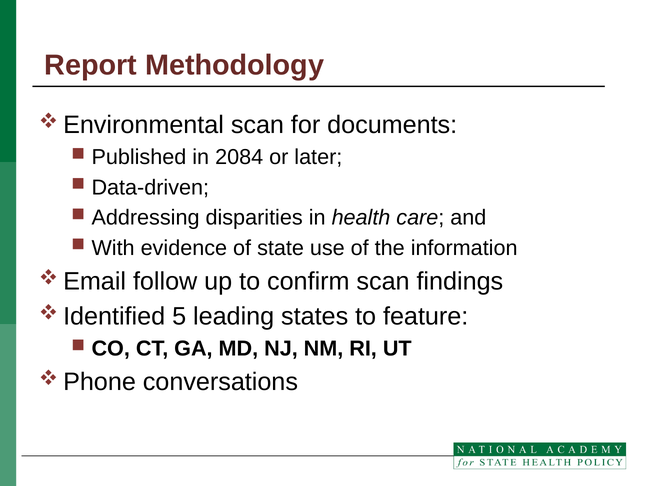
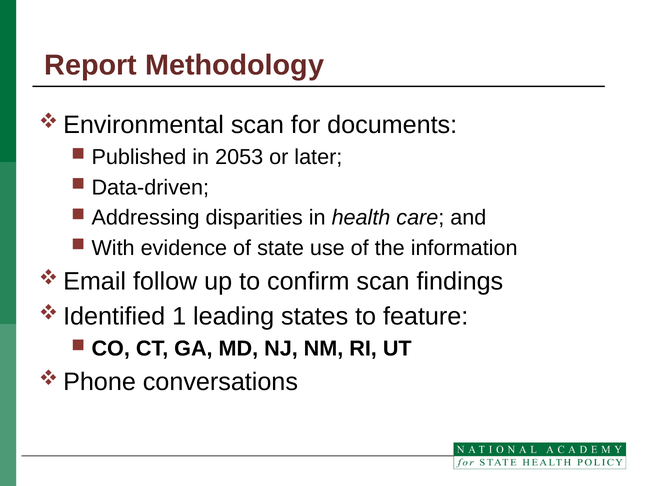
2084: 2084 -> 2053 (239, 157)
5: 5 -> 1 (179, 317)
